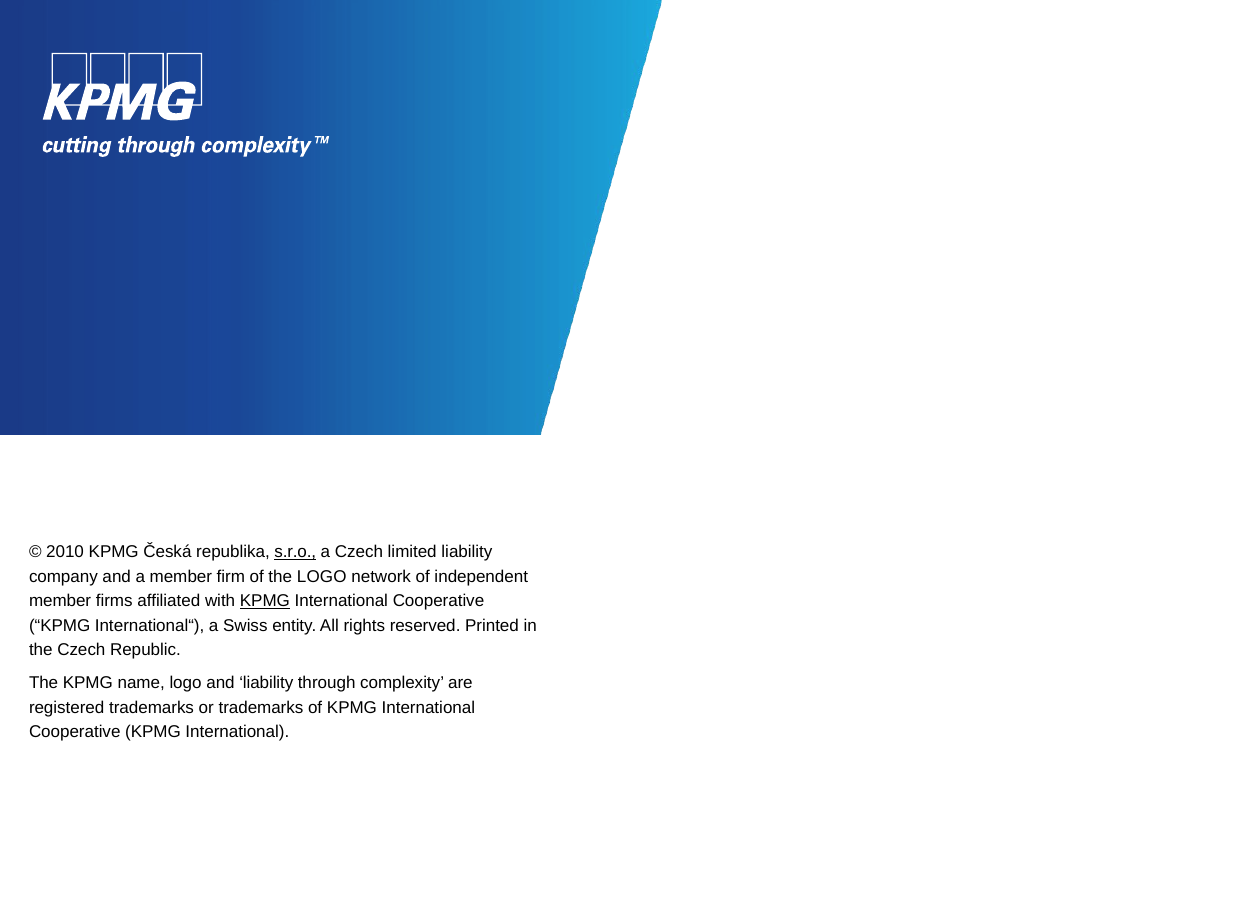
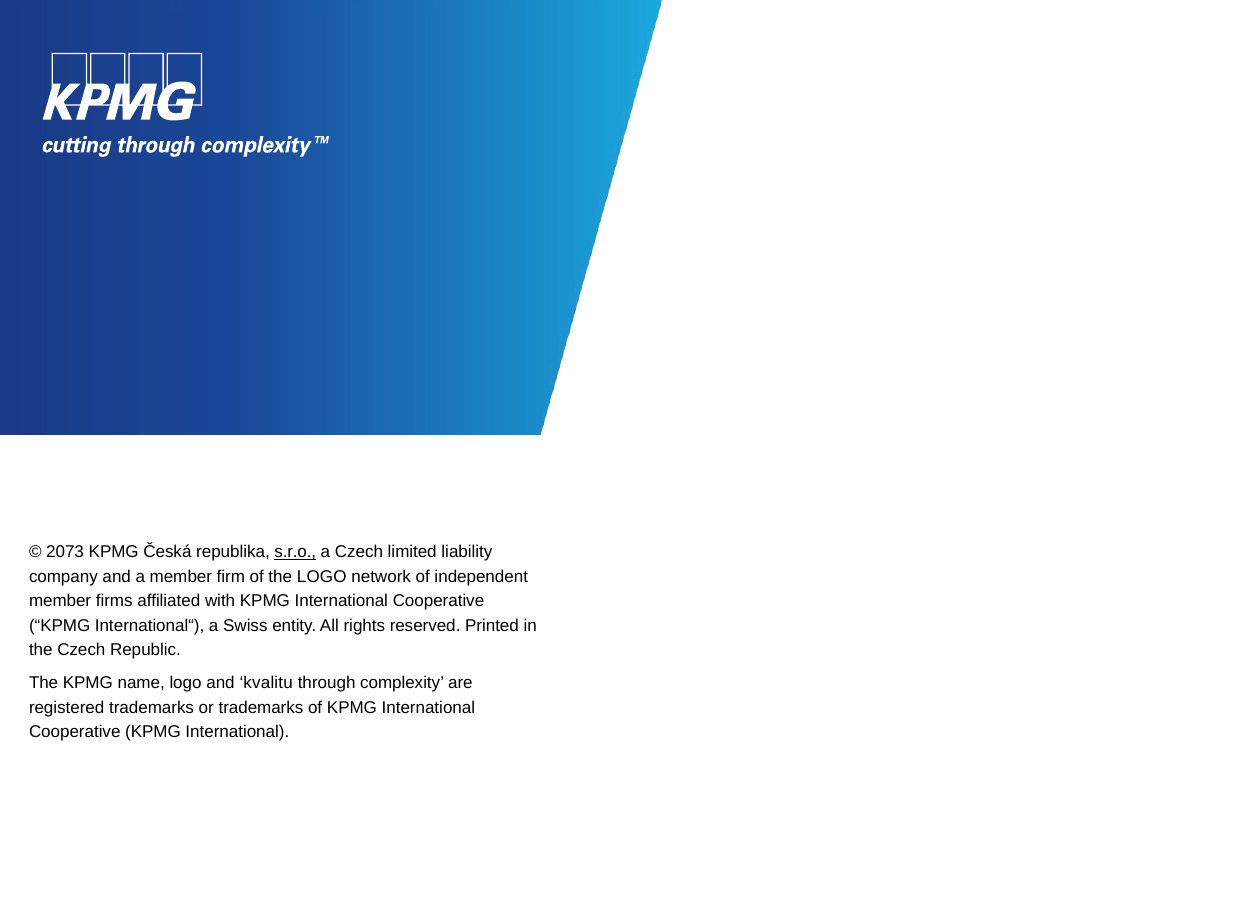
2010: 2010 -> 2073 (65, 552)
KPMG underline: present -> none (265, 601)
and liability: liability -> kvalitu (266, 683)
